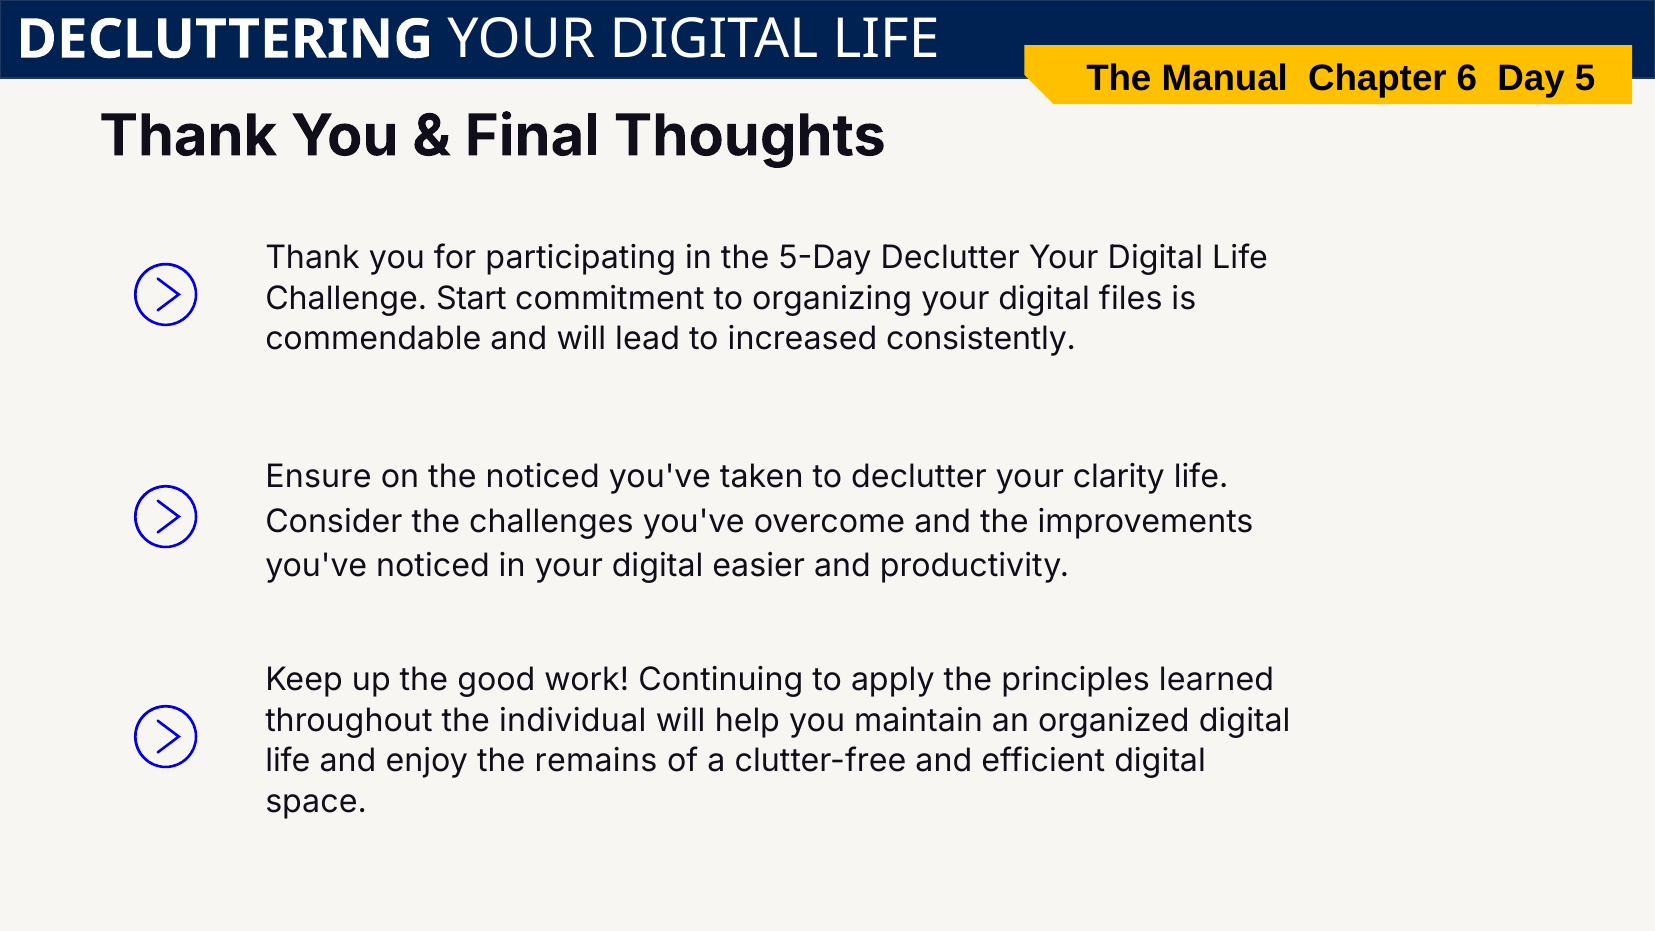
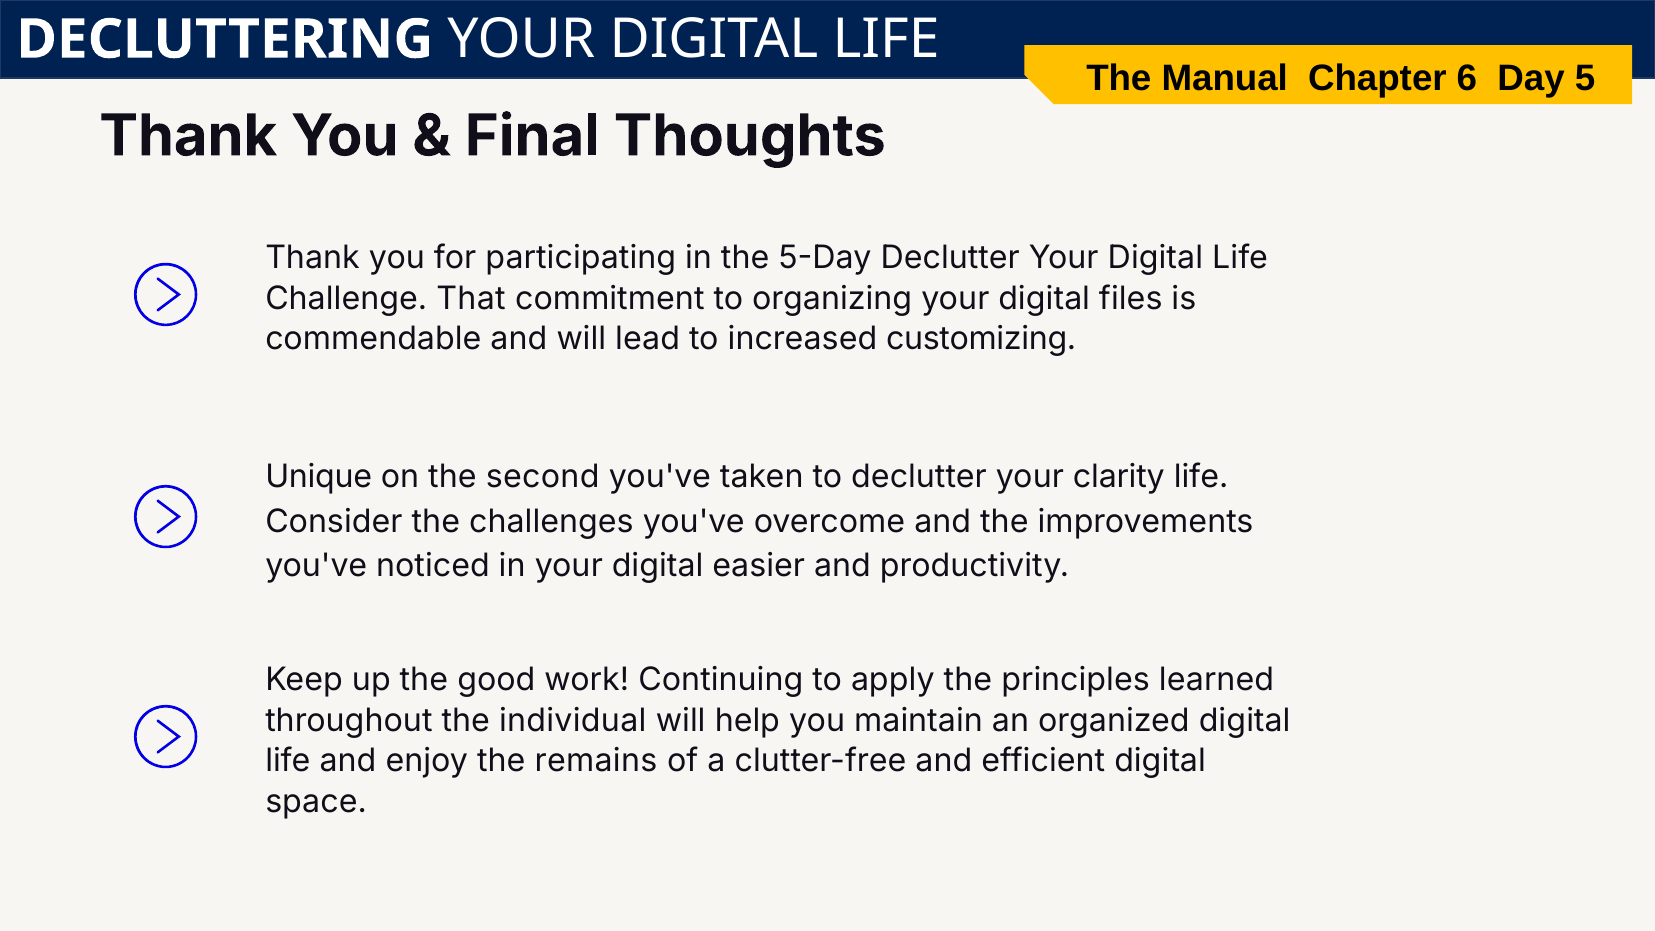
Start: Start -> That (471, 299)
consistently: consistently -> customizing (981, 339)
Ensure: Ensure -> Unique (319, 477)
the noticed: noticed -> second (543, 477)
